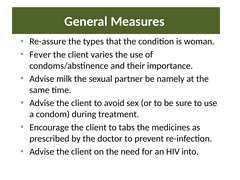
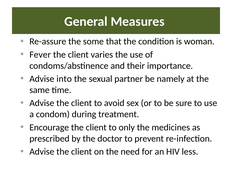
types: types -> some (93, 41)
milk: milk -> into (64, 79)
tabs: tabs -> only (127, 127)
into: into -> less (190, 152)
